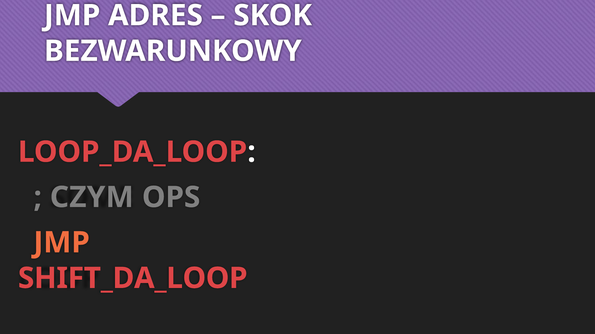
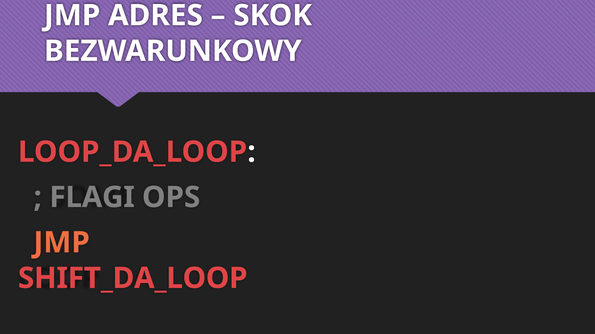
CZYM: CZYM -> FLAGI (92, 198)
